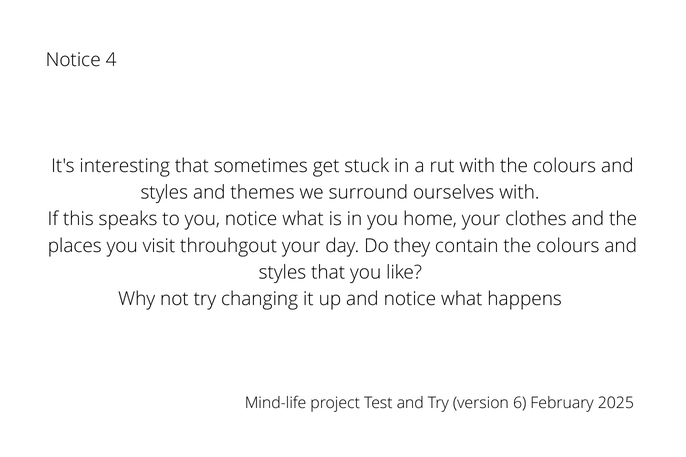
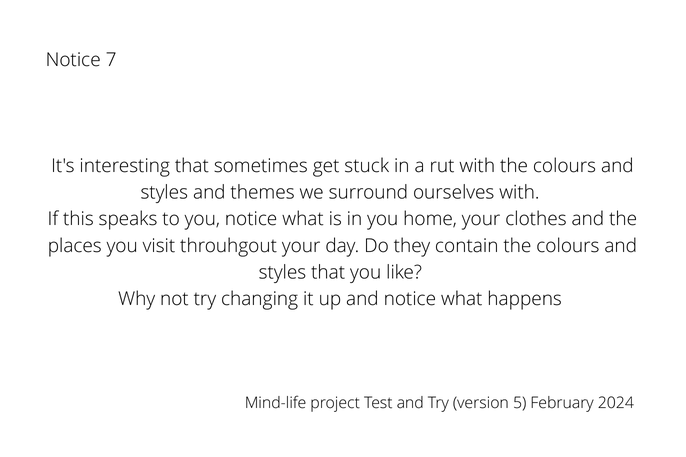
4: 4 -> 7 (111, 60)
6: 6 -> 5 (520, 404)
2025: 2025 -> 2024 (616, 404)
